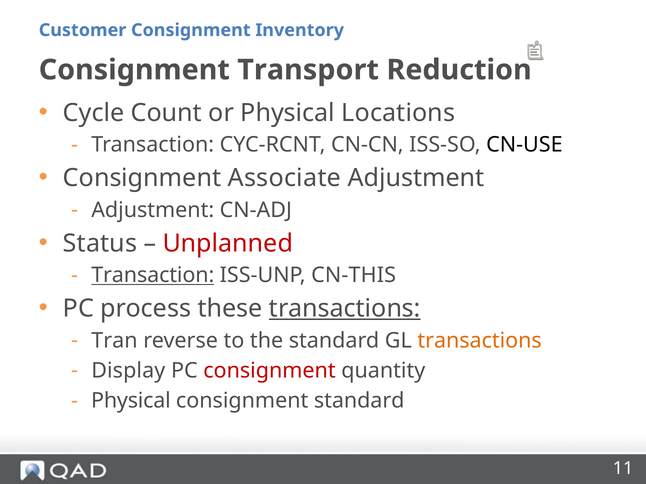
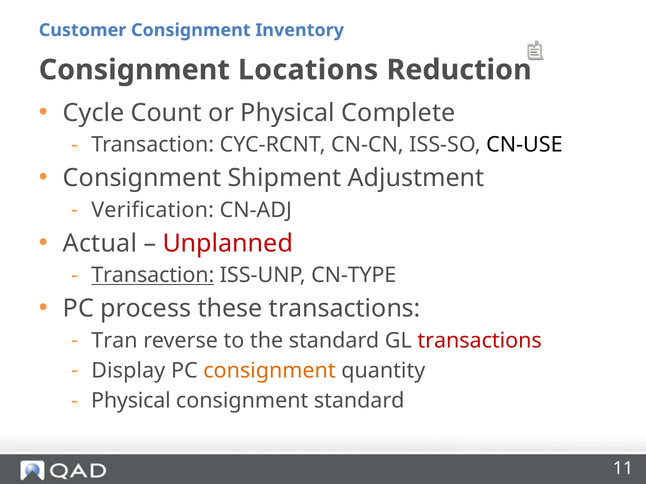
Transport: Transport -> Locations (308, 70)
Locations: Locations -> Complete (398, 113)
Associate: Associate -> Shipment (285, 178)
Adjustment: Adjustment -> Verification (153, 210)
Status: Status -> Actual (100, 244)
CN-THIS: CN-THIS -> CN-TYPE (354, 276)
transactions underline: present -> none (345, 309)
transactions colour: orange -> red (480, 341)
consignment colour: red -> orange (269, 371)
